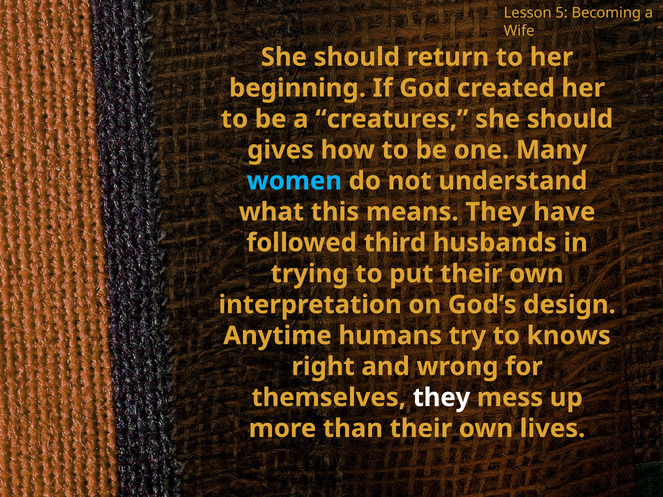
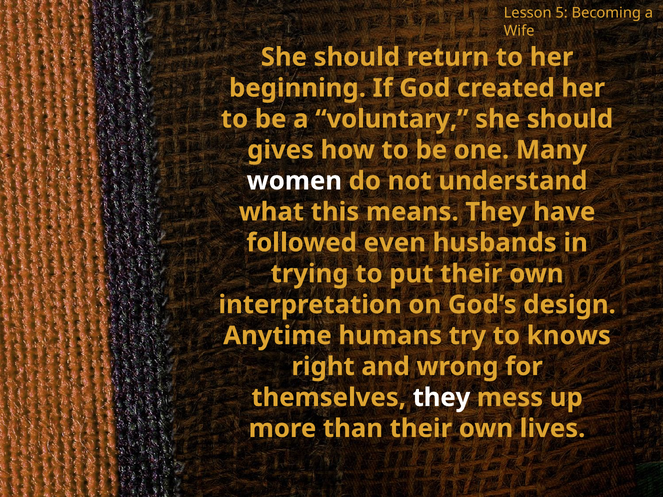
creatures: creatures -> voluntary (392, 119)
women colour: light blue -> white (294, 181)
third: third -> even (395, 243)
